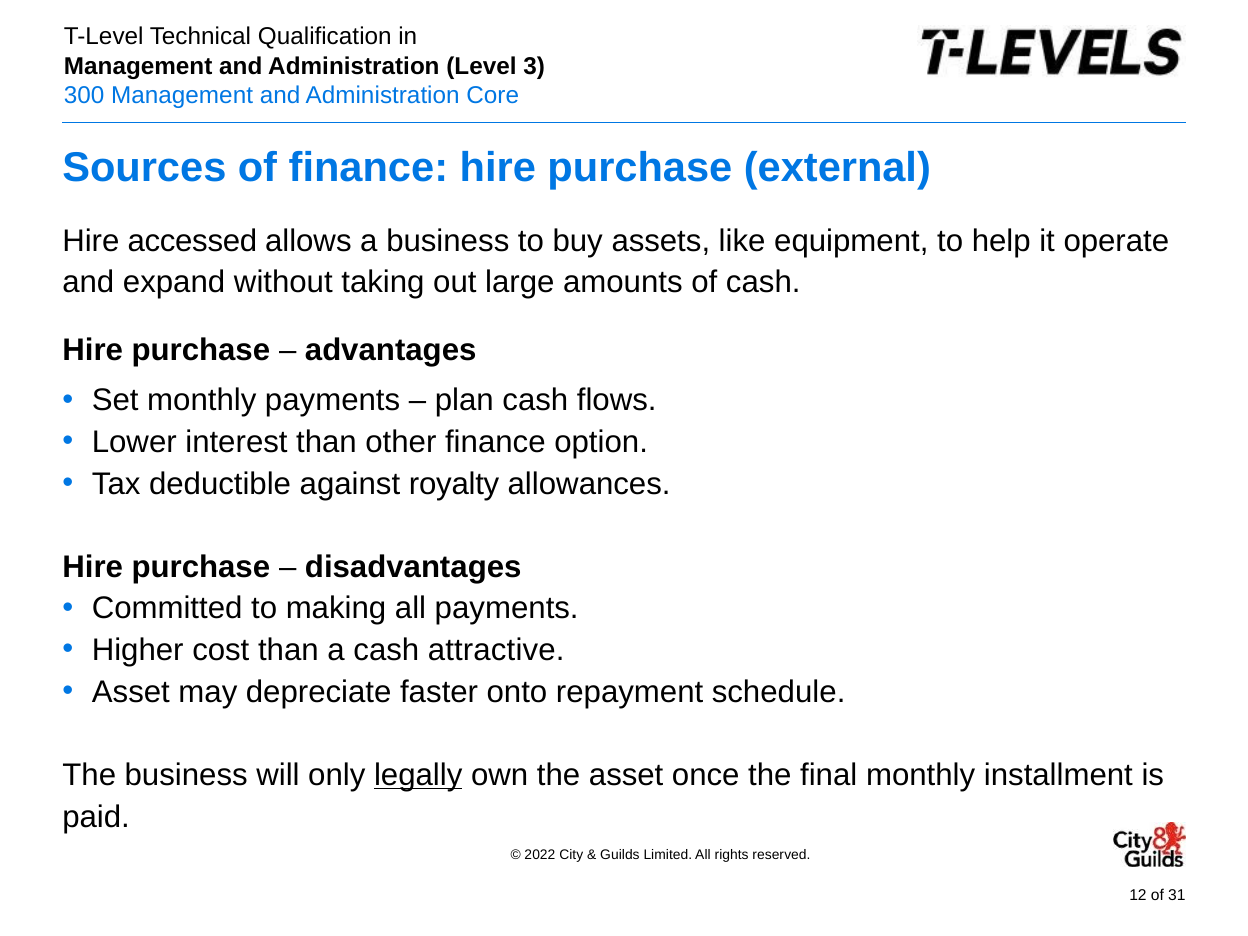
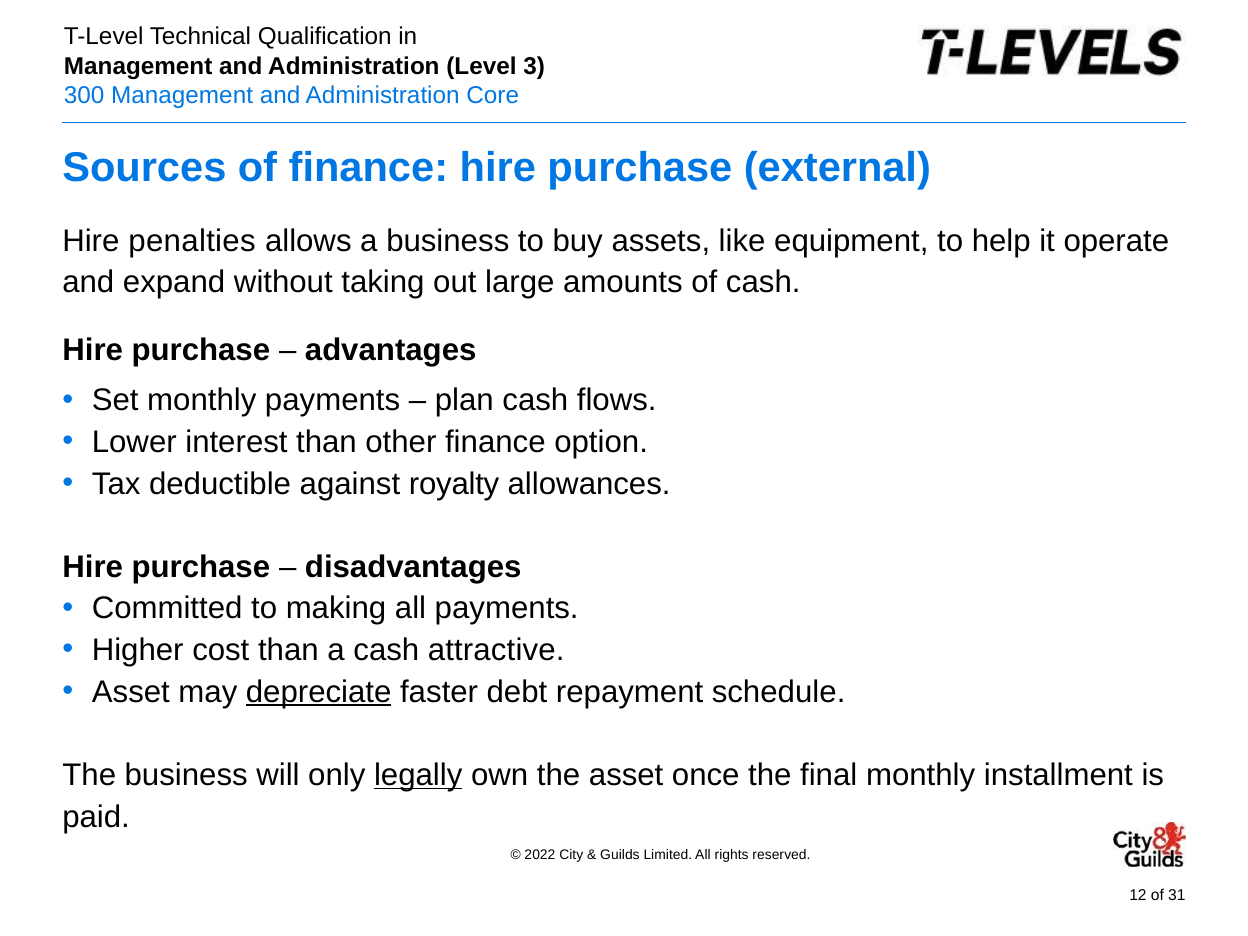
accessed: accessed -> penalties (192, 241)
depreciate underline: none -> present (319, 692)
onto: onto -> debt (517, 692)
